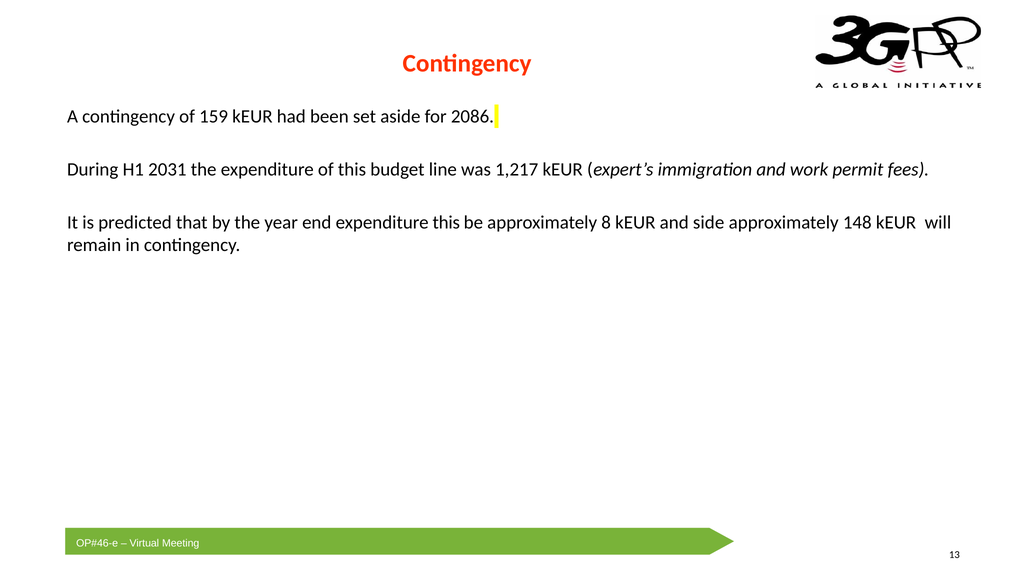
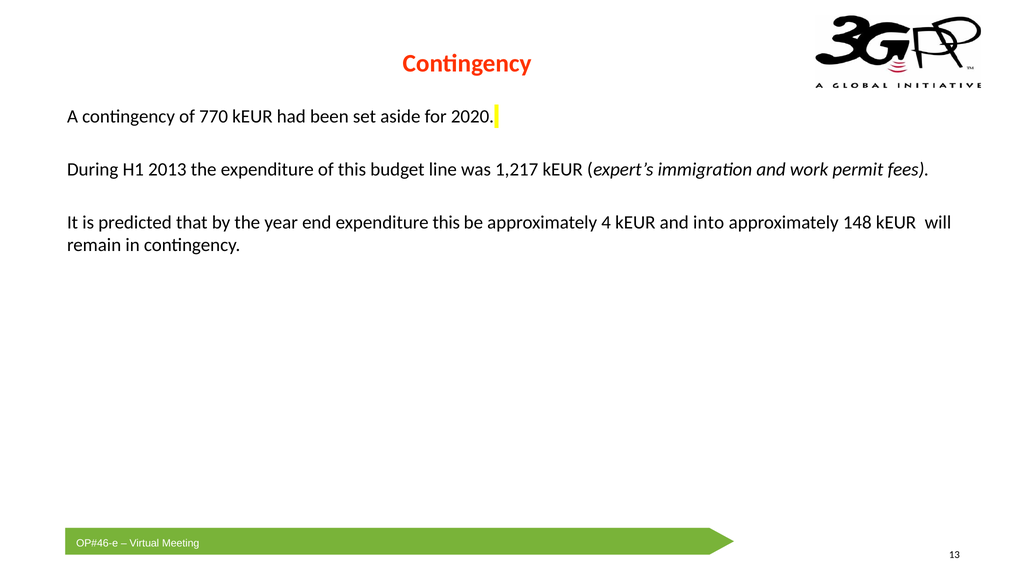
159: 159 -> 770 (214, 116)
2086: 2086 -> 2020 (472, 116)
2031: 2031 -> 2013 (167, 169)
8: 8 -> 4 (606, 222)
side: side -> into (709, 222)
